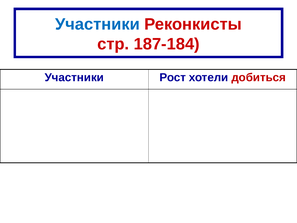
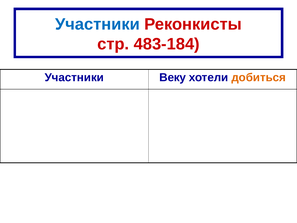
187-184: 187-184 -> 483-184 (167, 44)
Рост: Рост -> Веку (173, 77)
добиться colour: red -> orange (259, 77)
